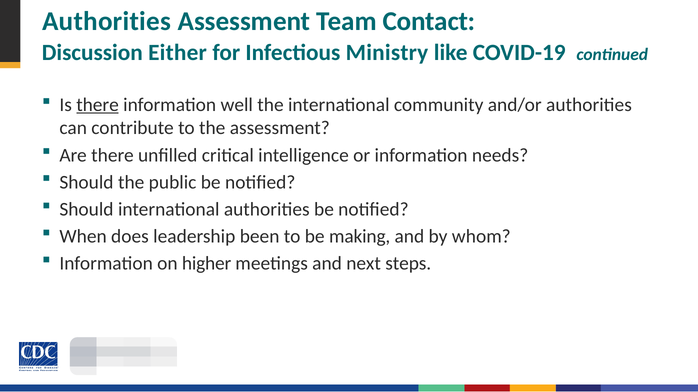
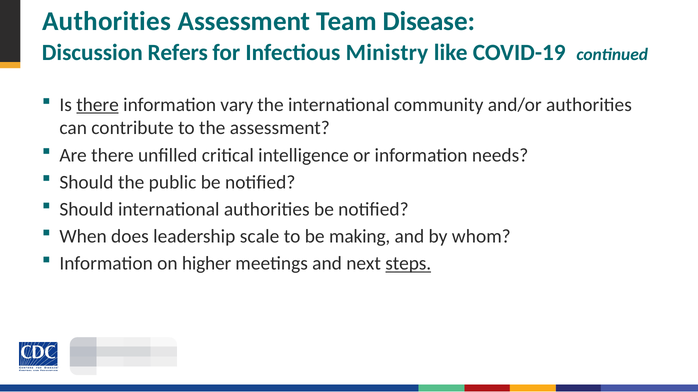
Contact: Contact -> Disease (429, 21)
Either: Either -> Refers (178, 53)
well: well -> vary (237, 105)
been: been -> scale (260, 237)
steps underline: none -> present (408, 264)
